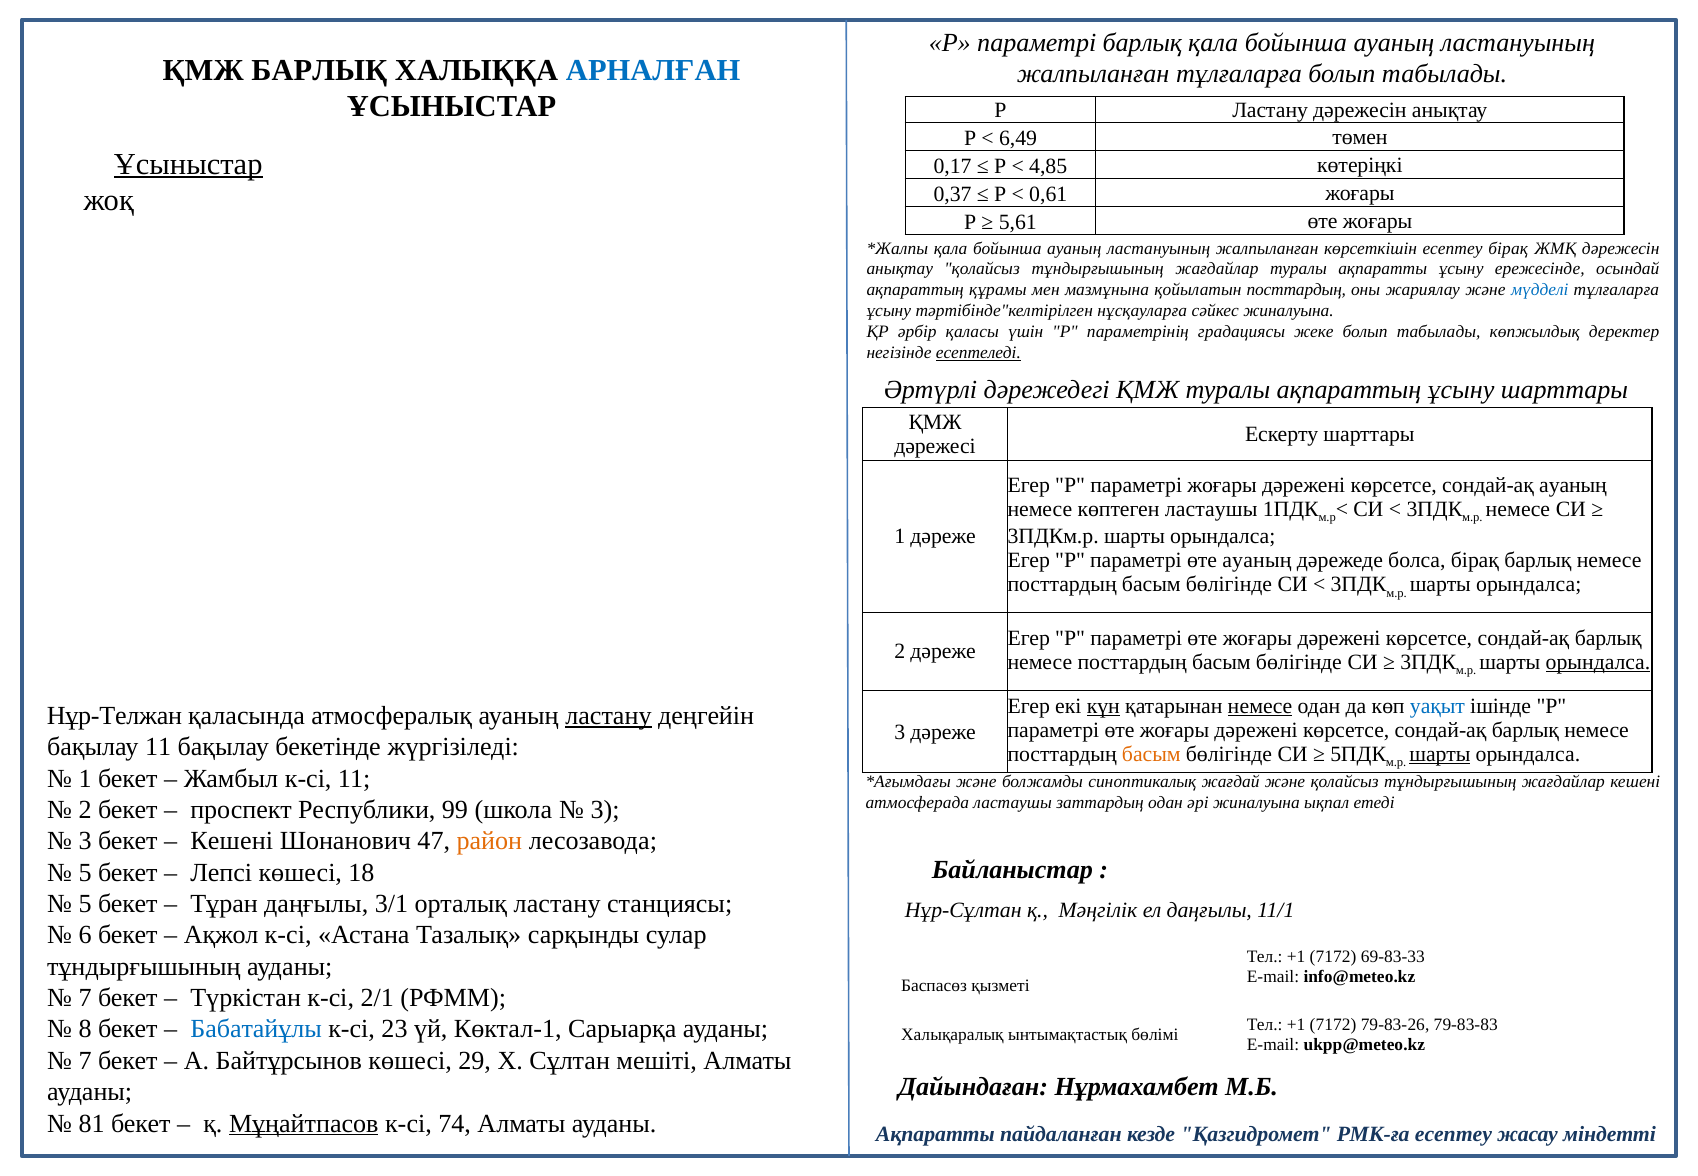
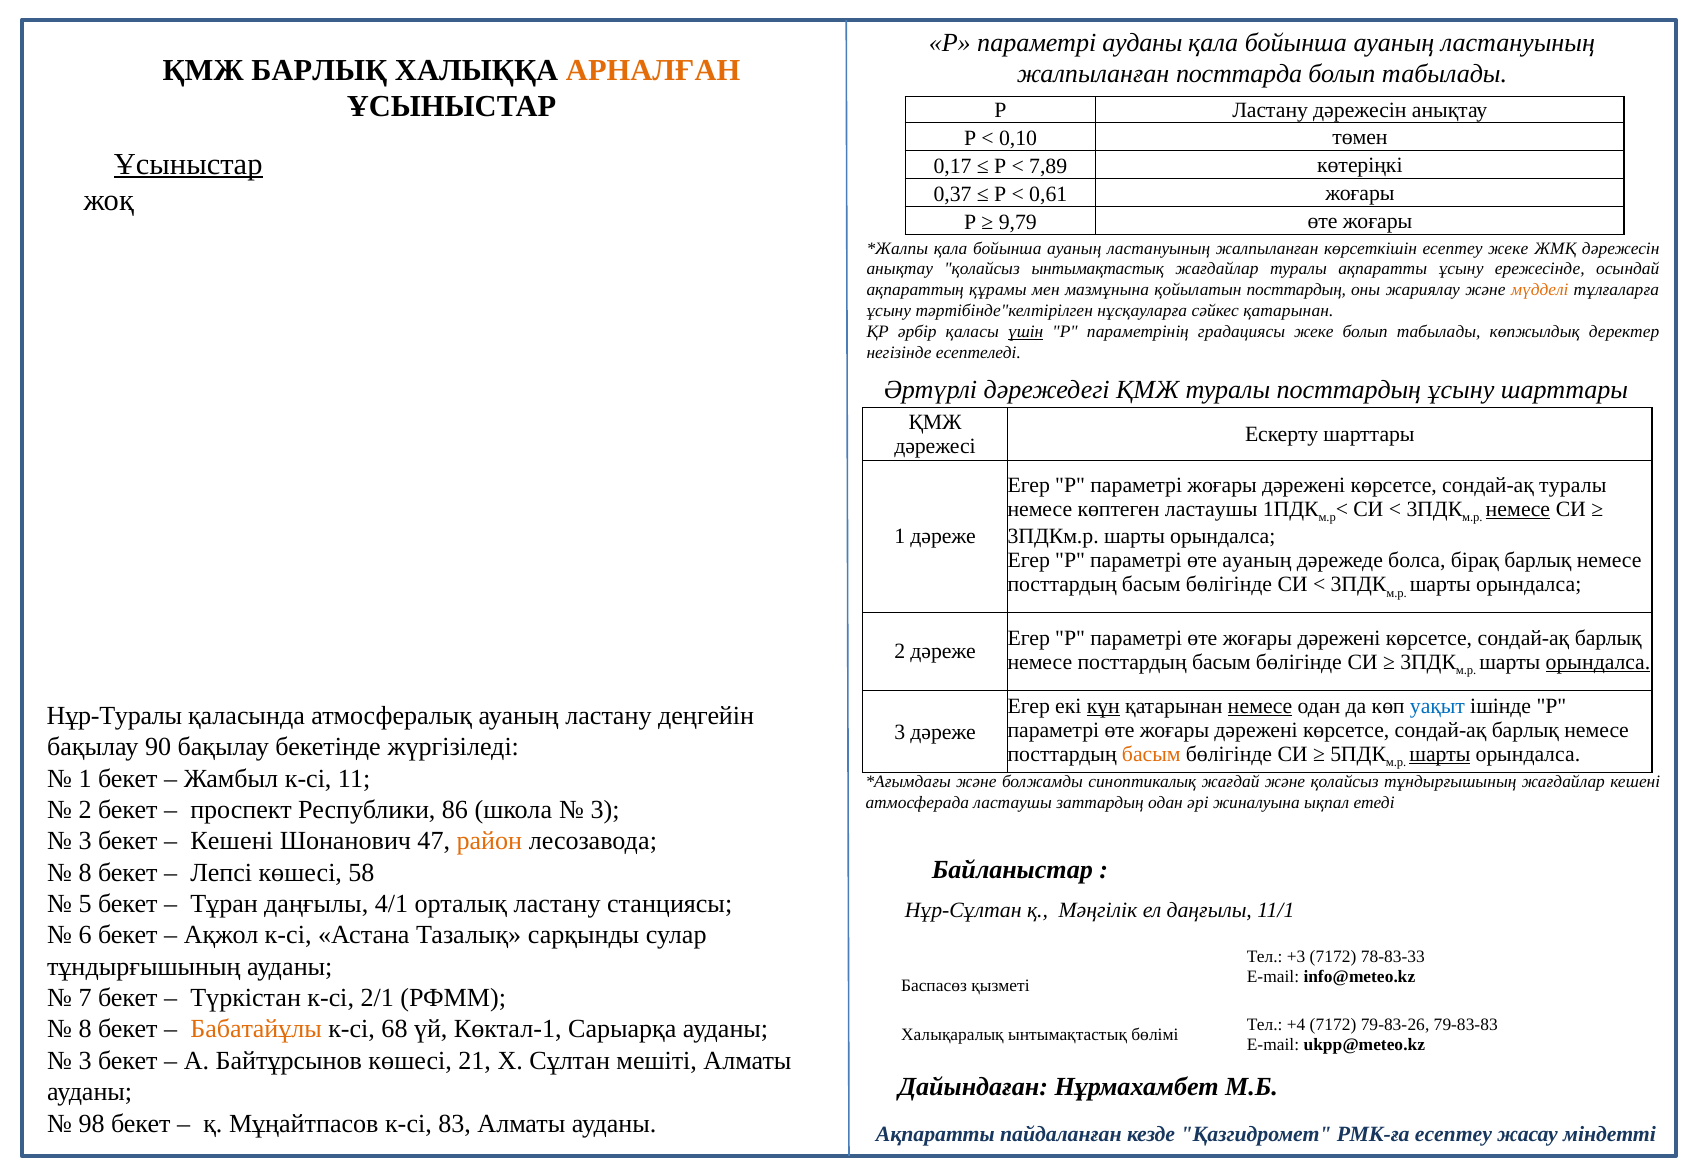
параметрі барлық: барлық -> ауданы (1142, 43)
АРНАЛҒАН colour: blue -> orange (653, 70)
жалпыланған тұлғаларға: тұлғаларға -> посттарда (1239, 74)
6,49: 6,49 -> 0,10 (1018, 138)
4,85: 4,85 -> 7,89 (1048, 166)
5,61: 5,61 -> 9,79 (1018, 222)
есептеу бірақ: бірақ -> жеке (1508, 248)
анықтау қолайсыз тұндырғышының: тұндырғышының -> ынтымақтастық (1098, 269)
мүдделі colour: blue -> orange (1540, 290)
сәйкес жиналуына: жиналуына -> қатарынан (1288, 311)
үшін underline: none -> present (1026, 332)
есептеледі underline: present -> none (978, 352)
туралы ақпараттың: ақпараттың -> посттардың (1349, 390)
сондай-ақ ауаның: ауаның -> туралы (1573, 485)
немесе underline: none -> present (1518, 509)
Нұр-Телжан: Нұр-Телжан -> Нұр-Туралы (114, 715)
ластану underline: present -> none (608, 715)
бақылау 11: 11 -> 90 (158, 747)
99: 99 -> 86 (455, 810)
5: 5 -> 8 (85, 872)
18: 18 -> 58 (361, 872)
3/1: 3/1 -> 4/1 (392, 904)
+1: +1 -> +3 (1296, 957)
69-83-33: 69-83-33 -> 78-83-33 (1393, 957)
+1: +1 -> +4 (1296, 1025)
Бабатайұлы colour: blue -> orange (256, 1029)
23: 23 -> 68 (395, 1029)
7: 7 -> 3 (85, 1060)
29: 29 -> 21 (475, 1060)
81: 81 -> 98 (92, 1123)
Мұңайтпасов underline: present -> none (304, 1123)
74: 74 -> 83 (455, 1123)
